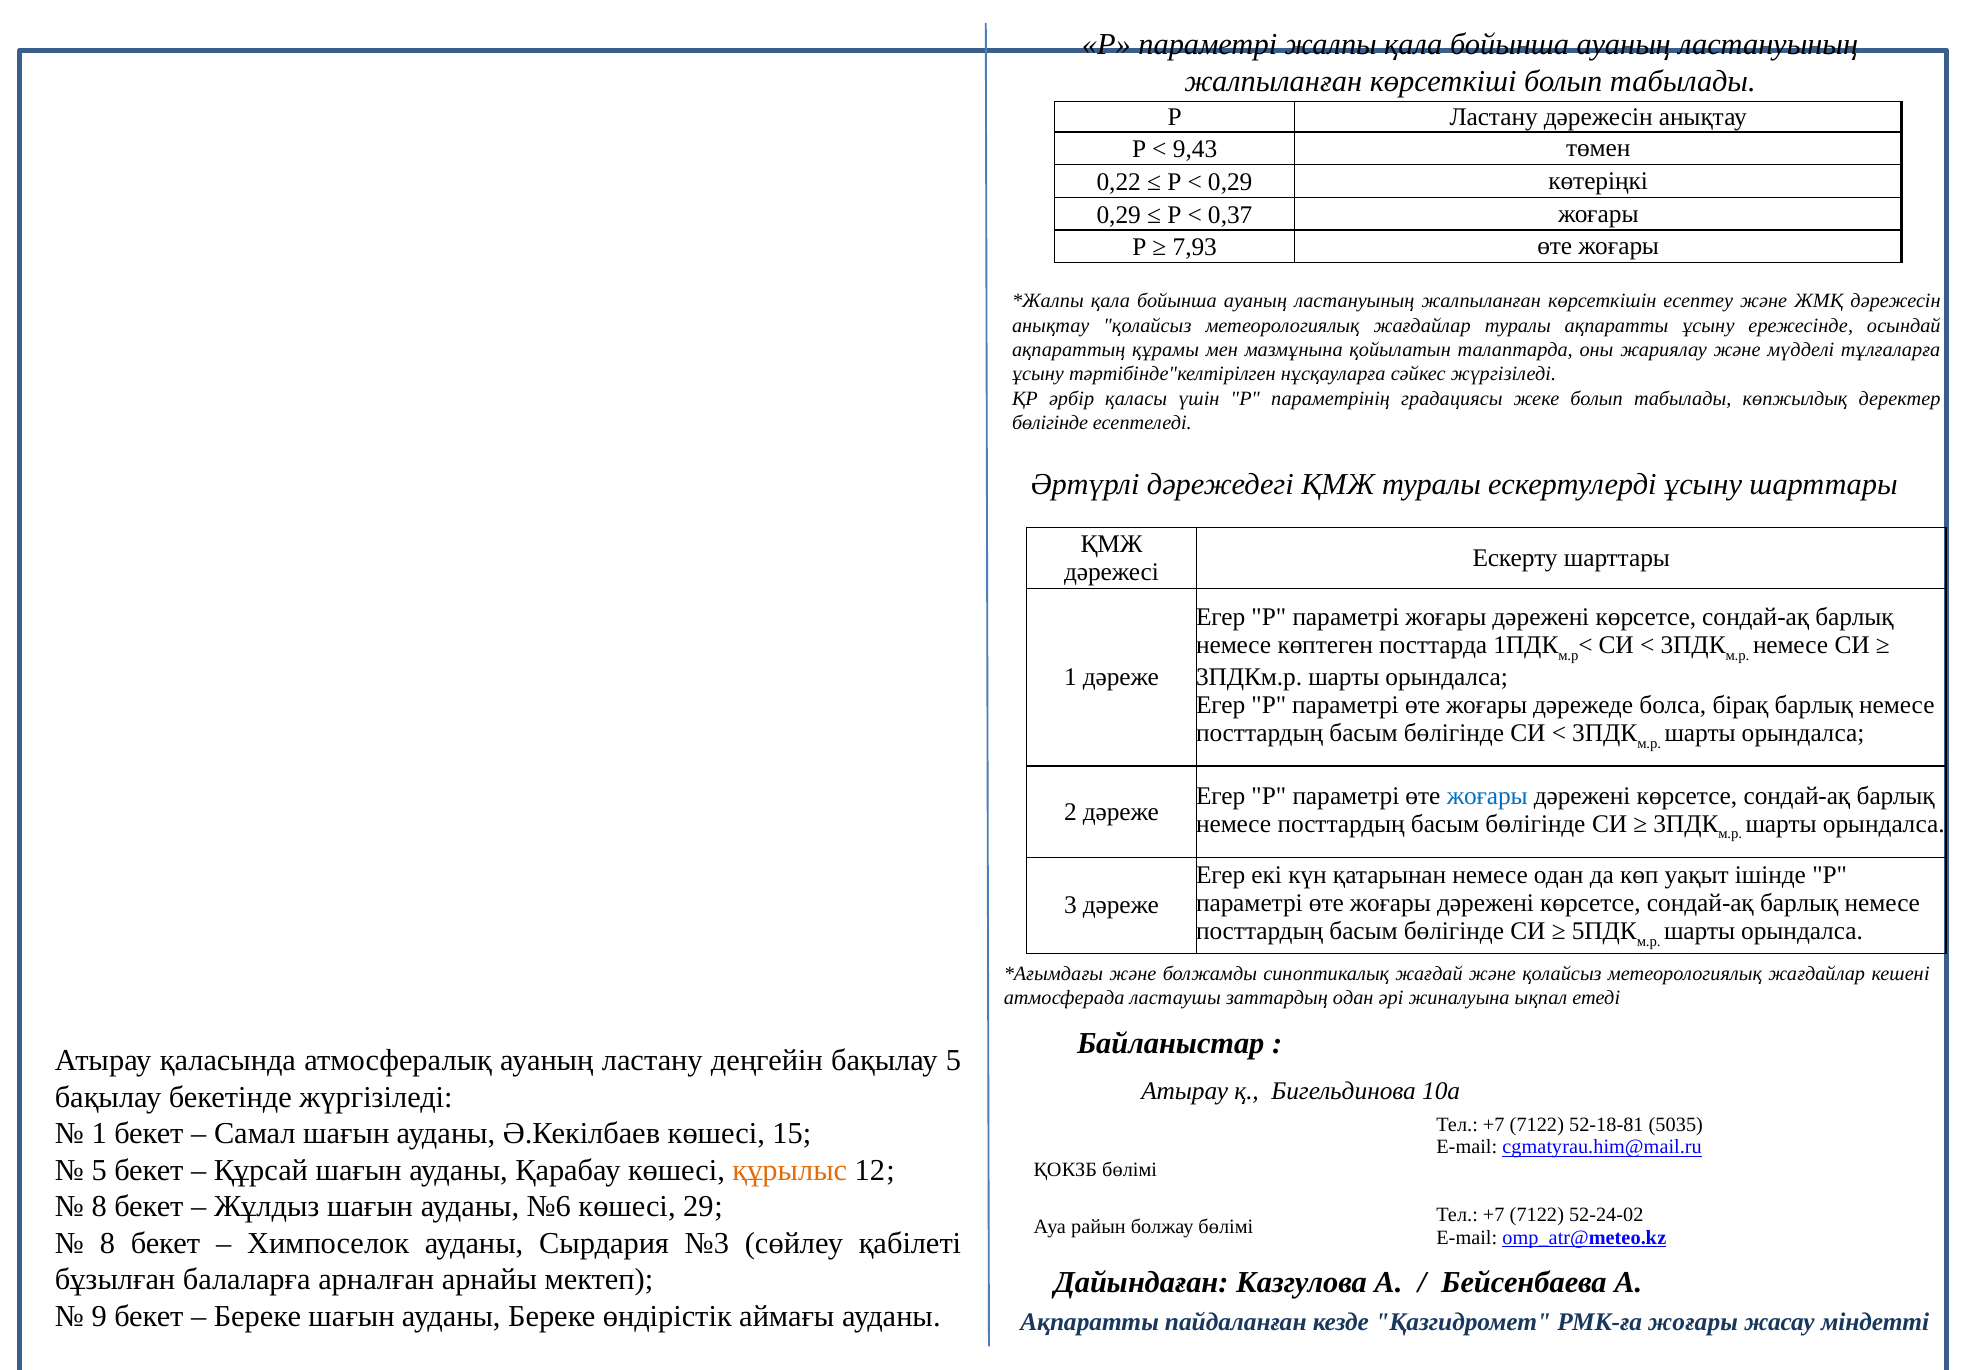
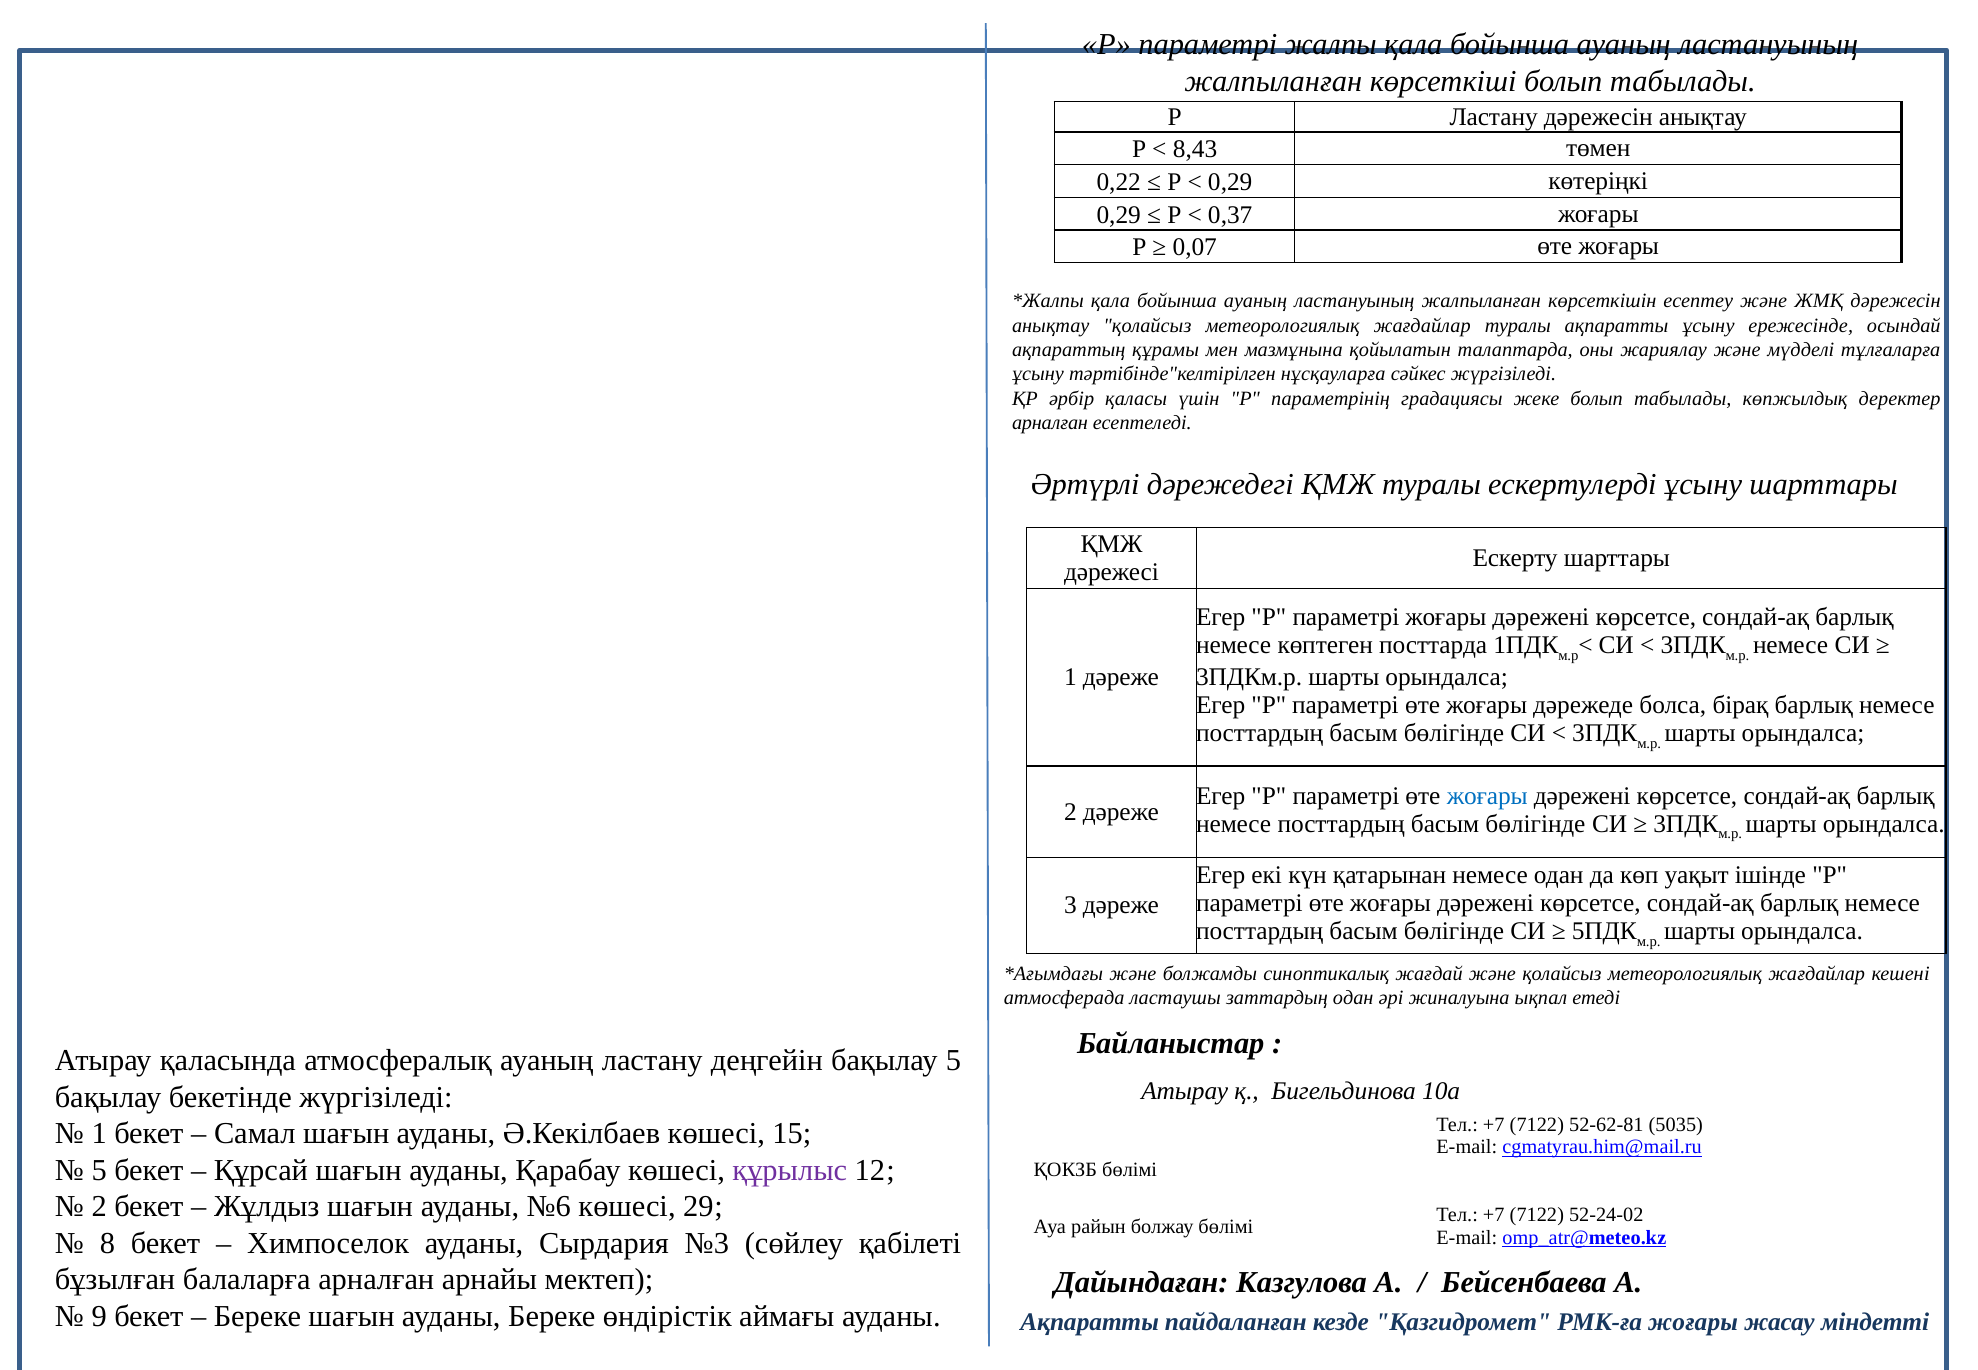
9,43: 9,43 -> 8,43 (1195, 149)
7,93: 7,93 -> 0,07 (1195, 247)
бөлігінде: бөлігінде -> арналған (1050, 423)
52-18-81: 52-18-81 -> 52-62-81 (1606, 1124)
құрылыс colour: orange -> purple (790, 1170)
8: 8 -> 2 (99, 1206)
